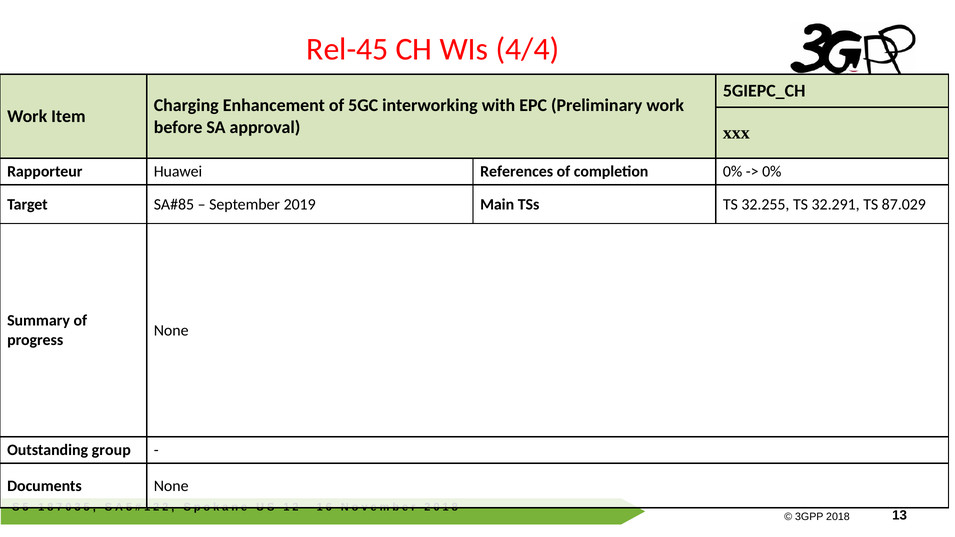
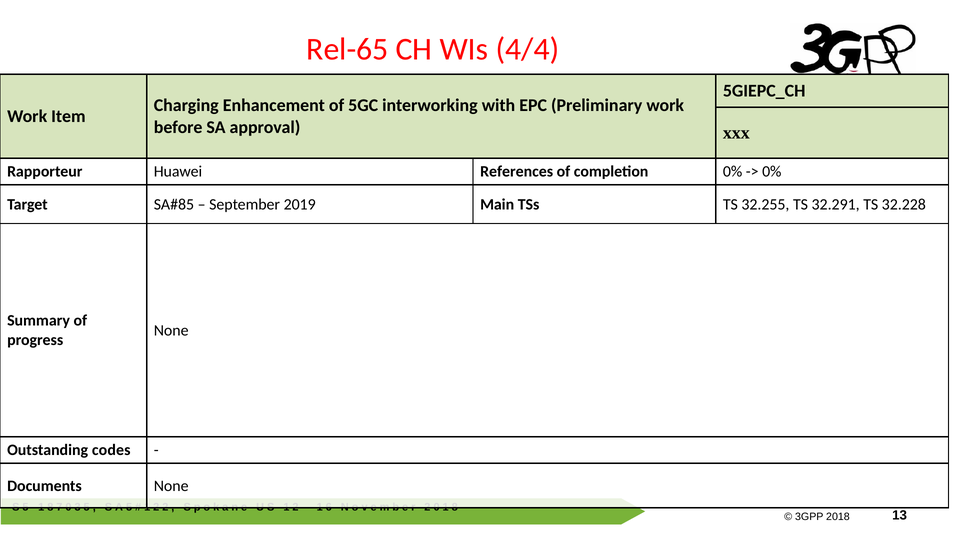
Rel-45: Rel-45 -> Rel-65 (347, 49)
87.029: 87.029 -> 32.228 (904, 204)
group: group -> codes (111, 450)
